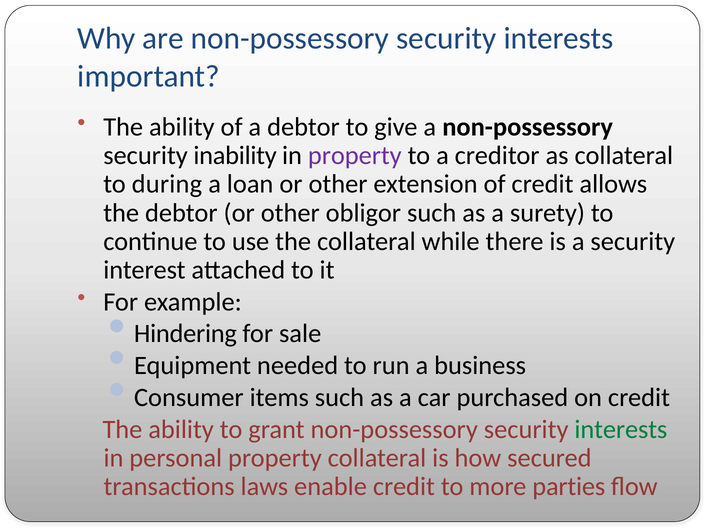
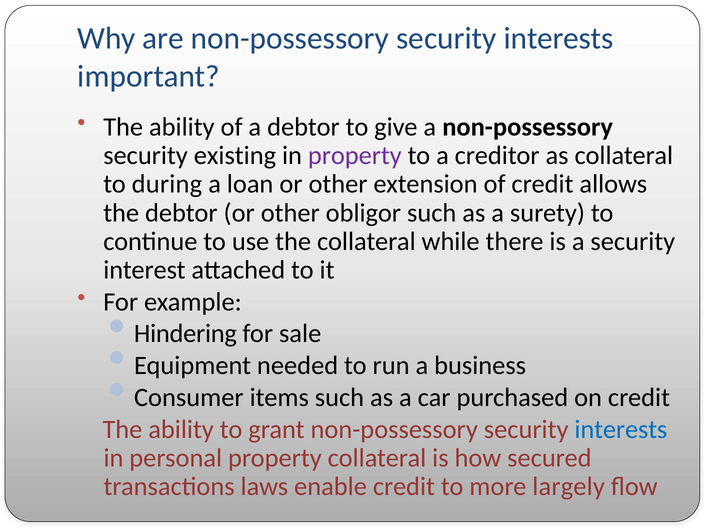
inability: inability -> existing (235, 156)
interests colour: green -> blue (621, 429)
parties: parties -> largely (569, 486)
